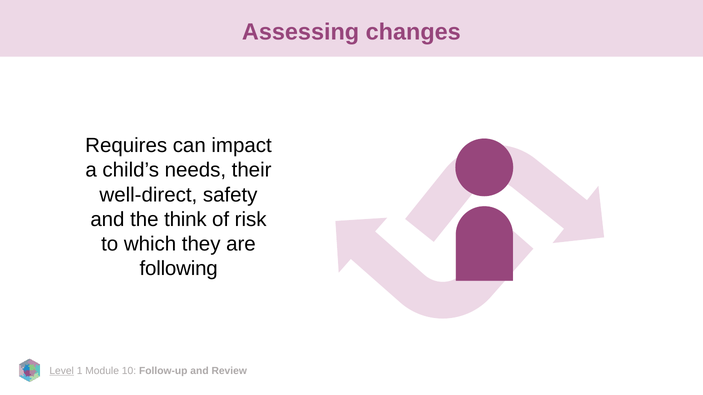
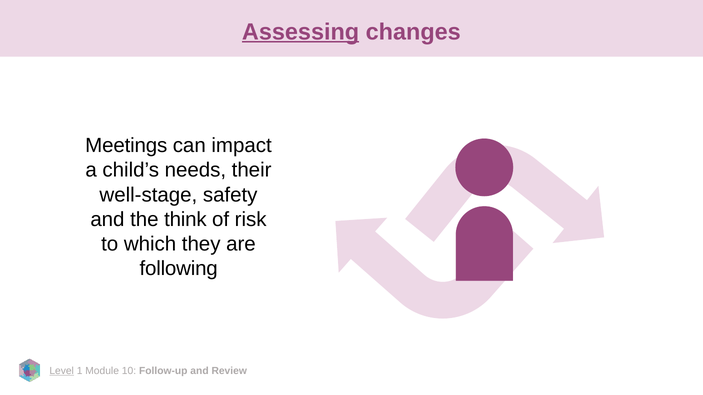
Assessing underline: none -> present (301, 32)
Requires: Requires -> Meetings (126, 146)
well-direct: well-direct -> well-stage (148, 195)
